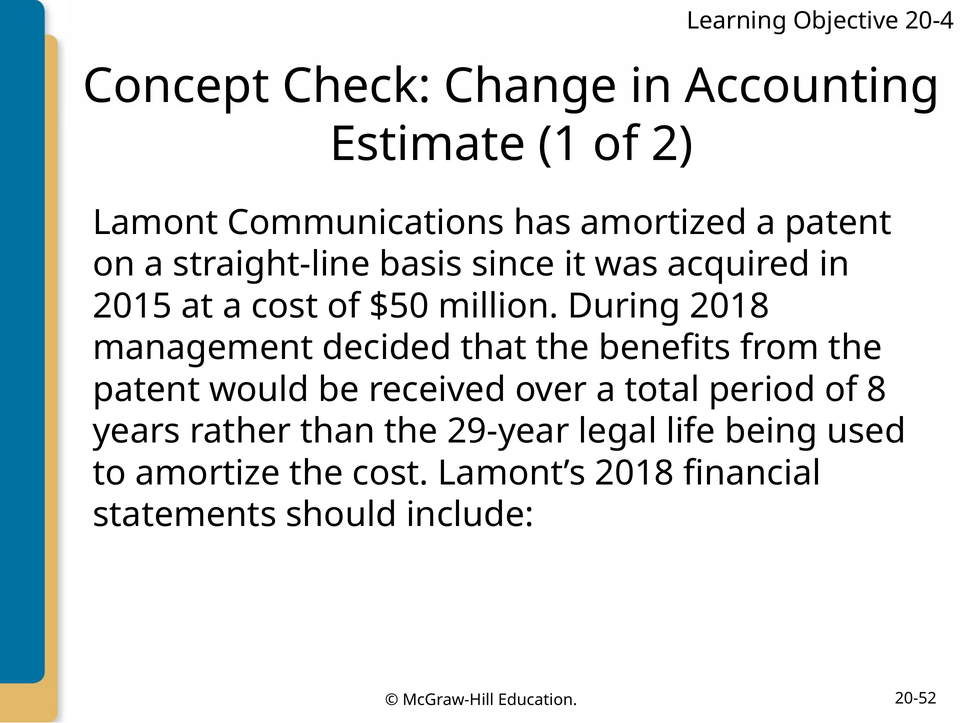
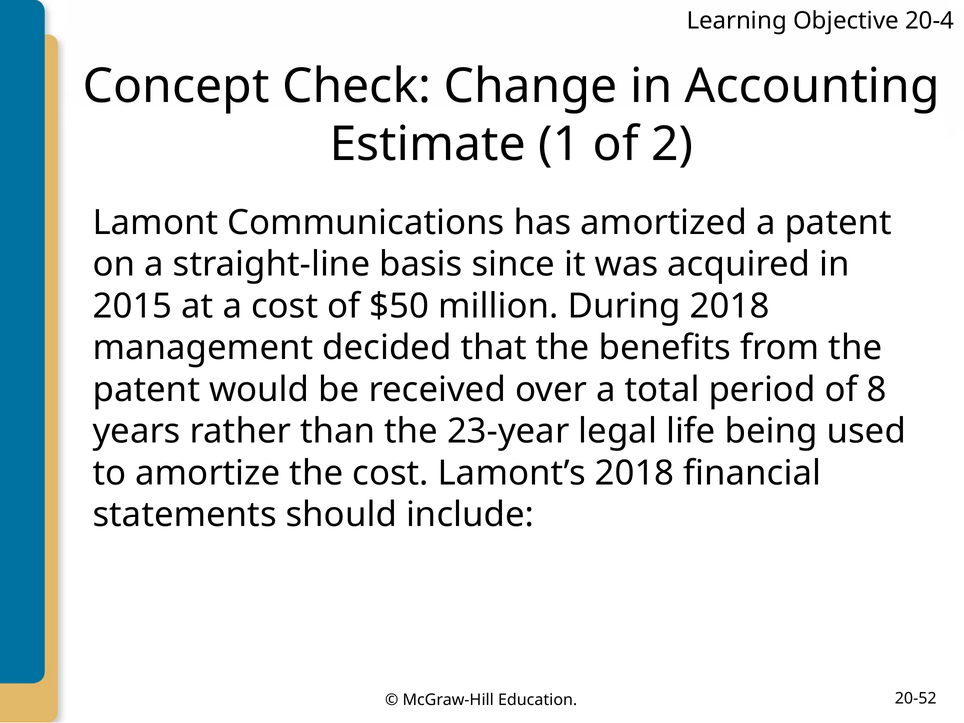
29-year: 29-year -> 23-year (508, 431)
